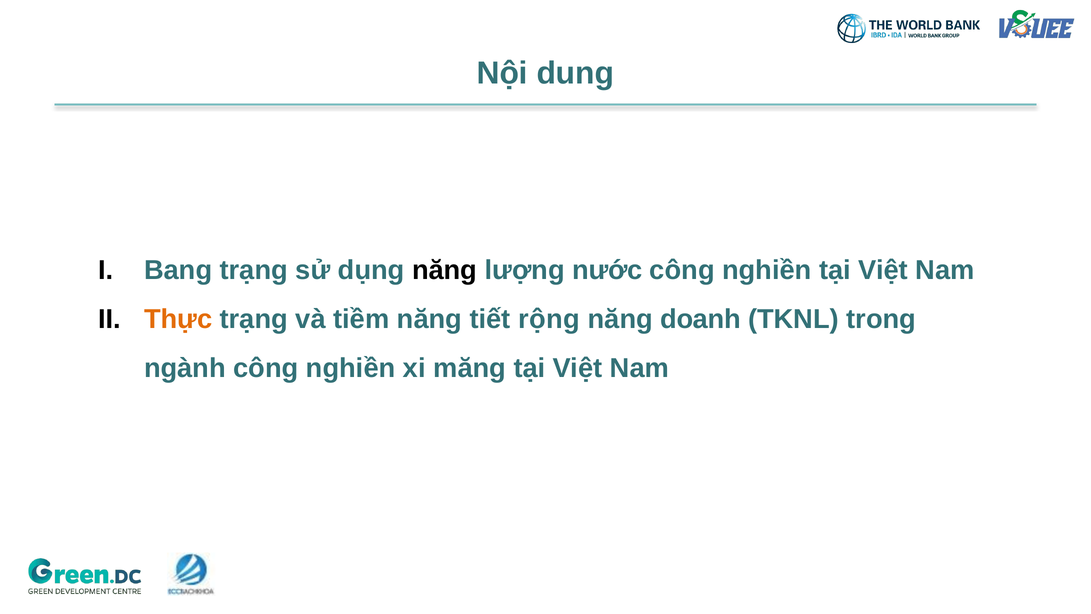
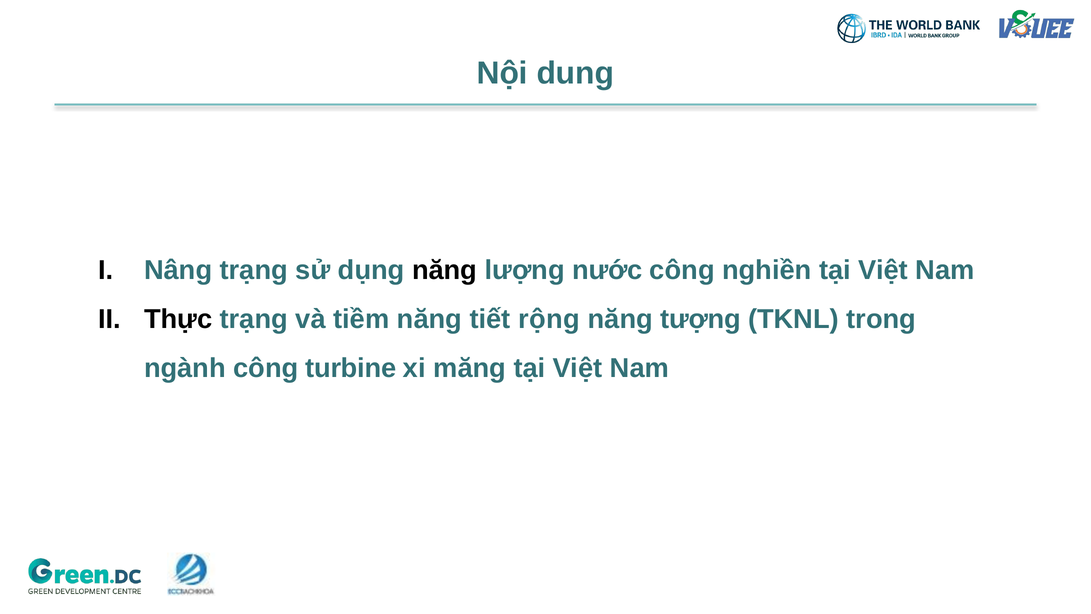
Bang: Bang -> Nâng (178, 270)
Thực colour: orange -> black (178, 319)
doanh: doanh -> tượng (701, 319)
ngành công nghiền: nghiền -> turbine (351, 368)
